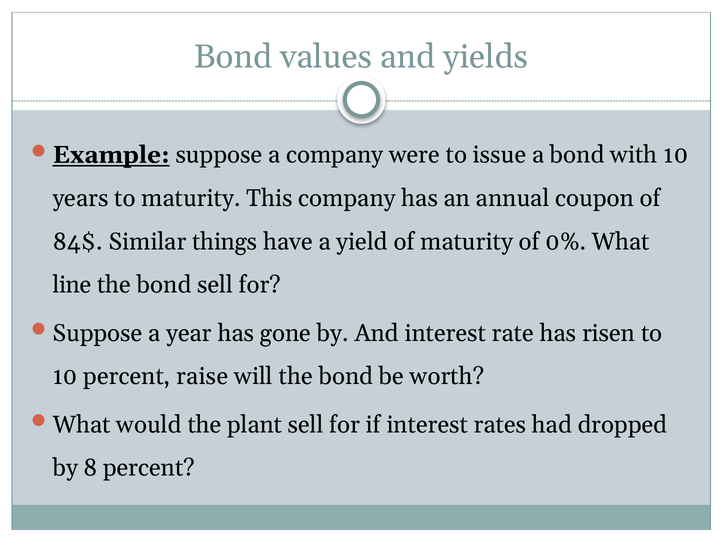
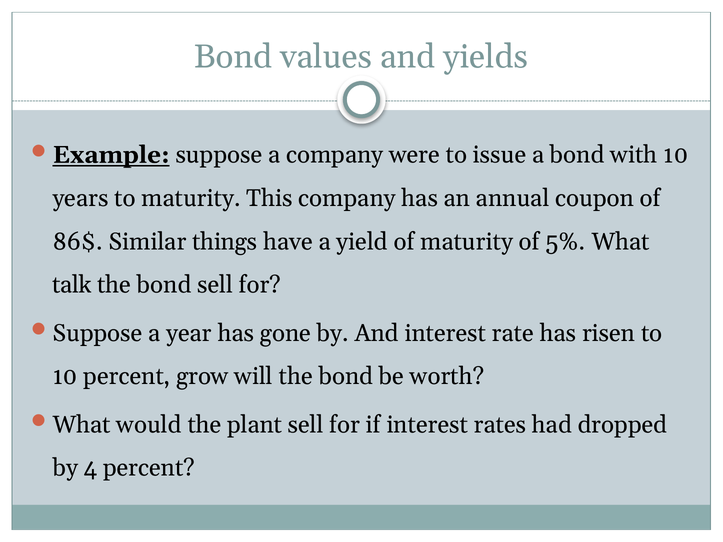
84$: 84$ -> 86$ (78, 242)
0%: 0% -> 5% (566, 242)
line: line -> talk (72, 285)
raise: raise -> grow (202, 377)
8: 8 -> 4 (91, 468)
